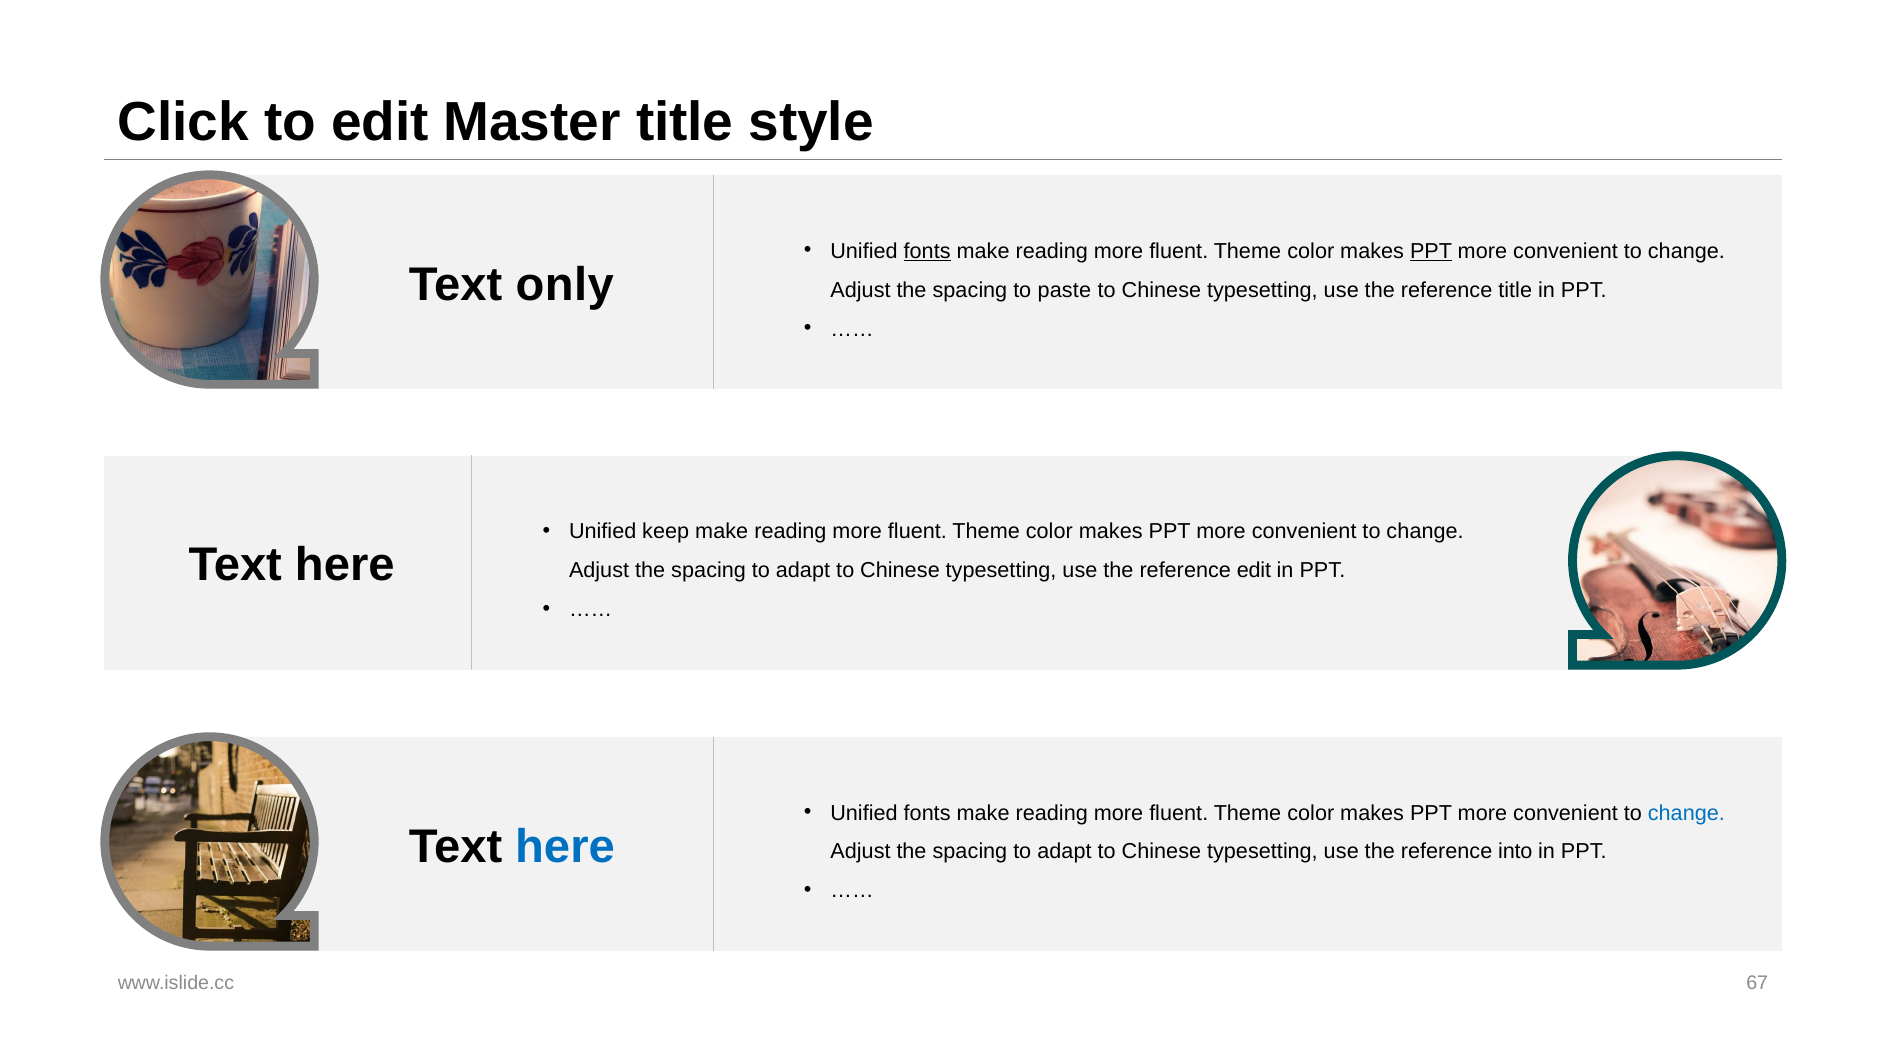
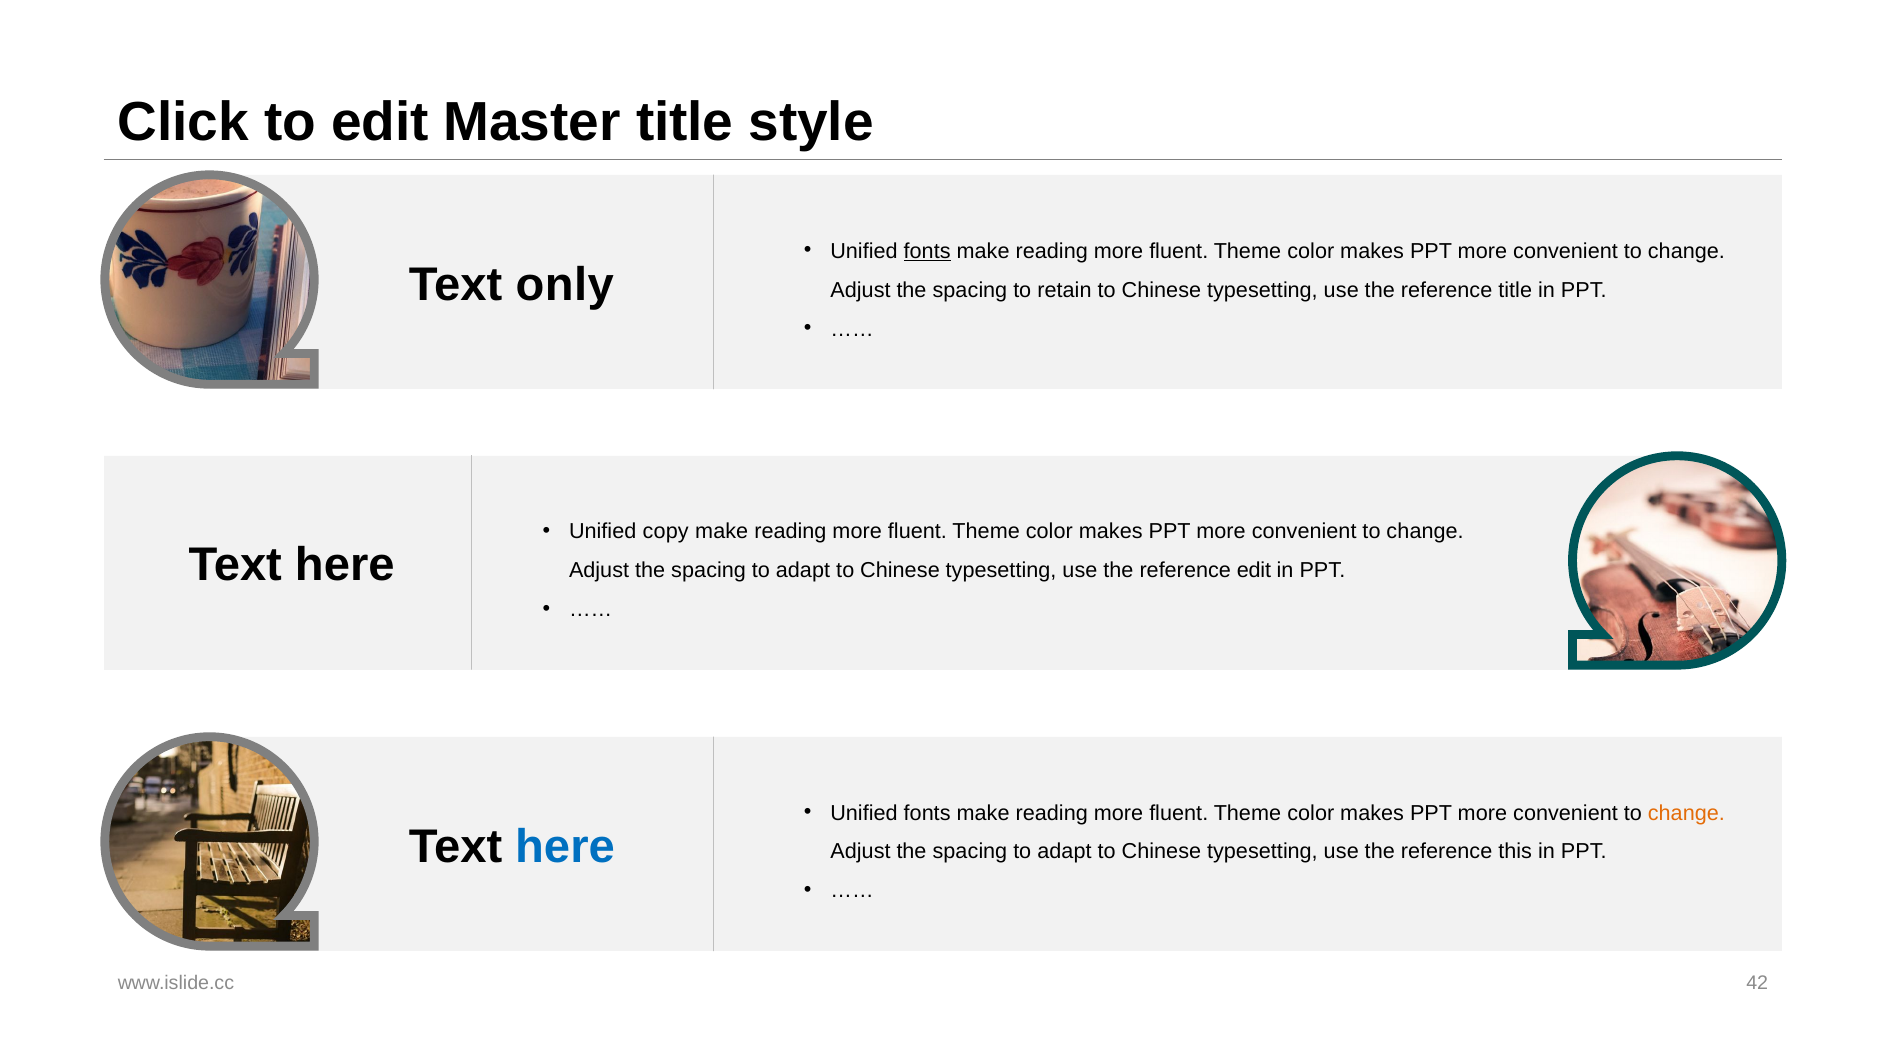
PPT underline: present -> none (1431, 251)
paste: paste -> retain (1064, 290)
keep: keep -> copy (666, 531)
change colour: blue -> orange (1686, 813)
into: into -> this (1515, 852)
67: 67 -> 42 (1757, 983)
